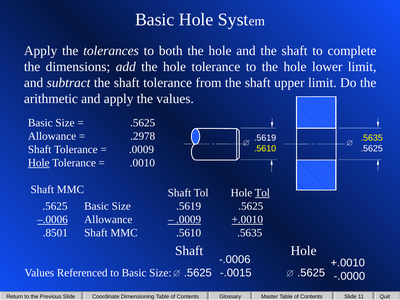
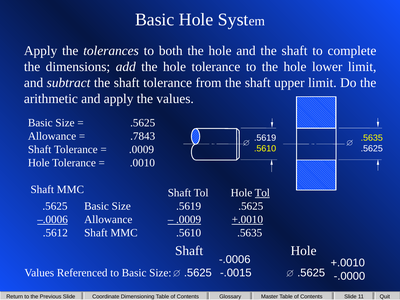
.2978: .2978 -> .7843 (143, 136)
Hole underline: present -> none (39, 163)
.8501: .8501 -> .5612 (55, 233)
